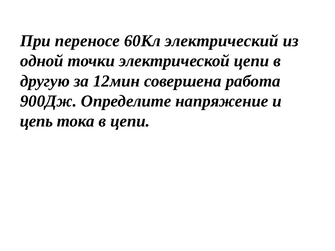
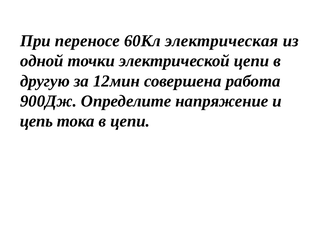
электрический: электрический -> электрическая (222, 41)
